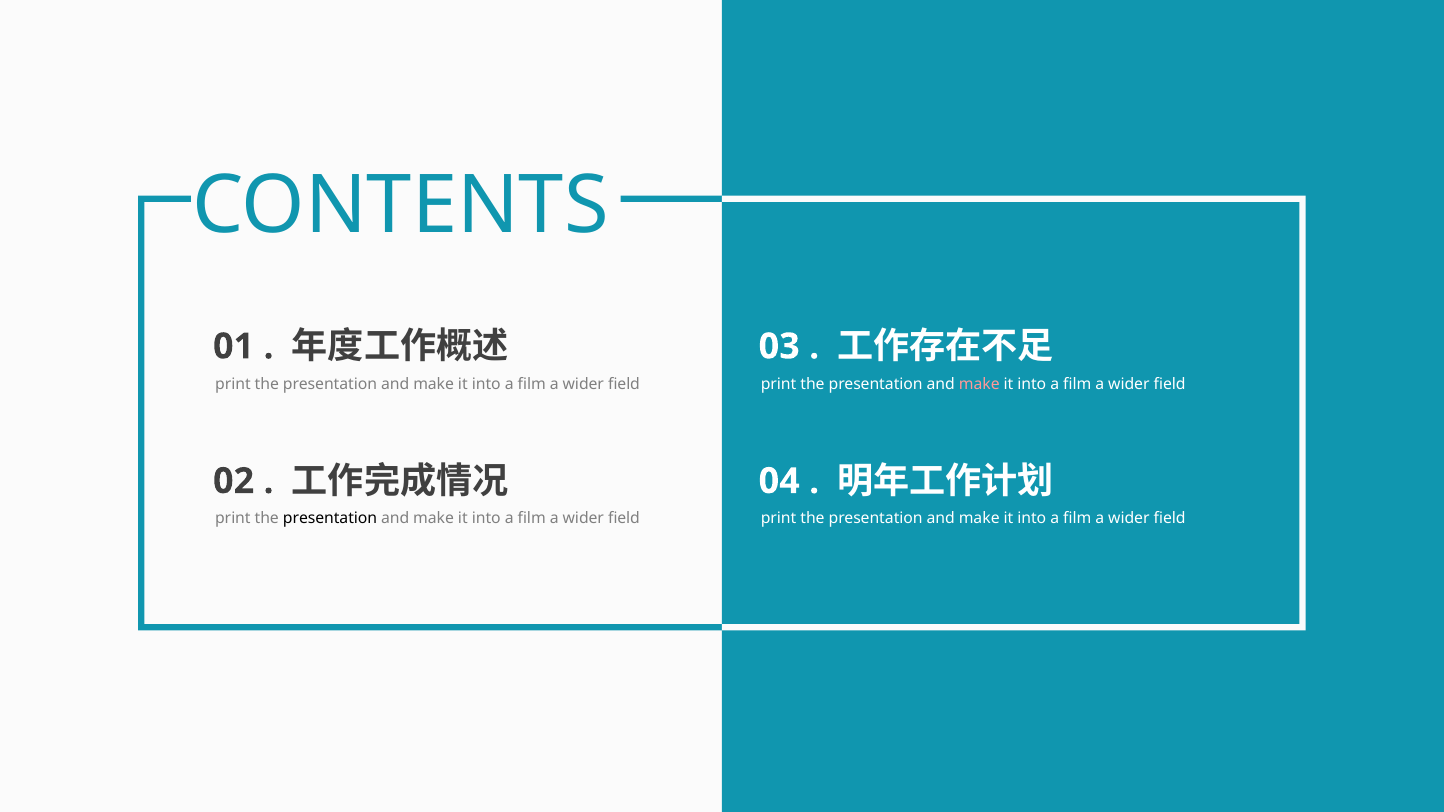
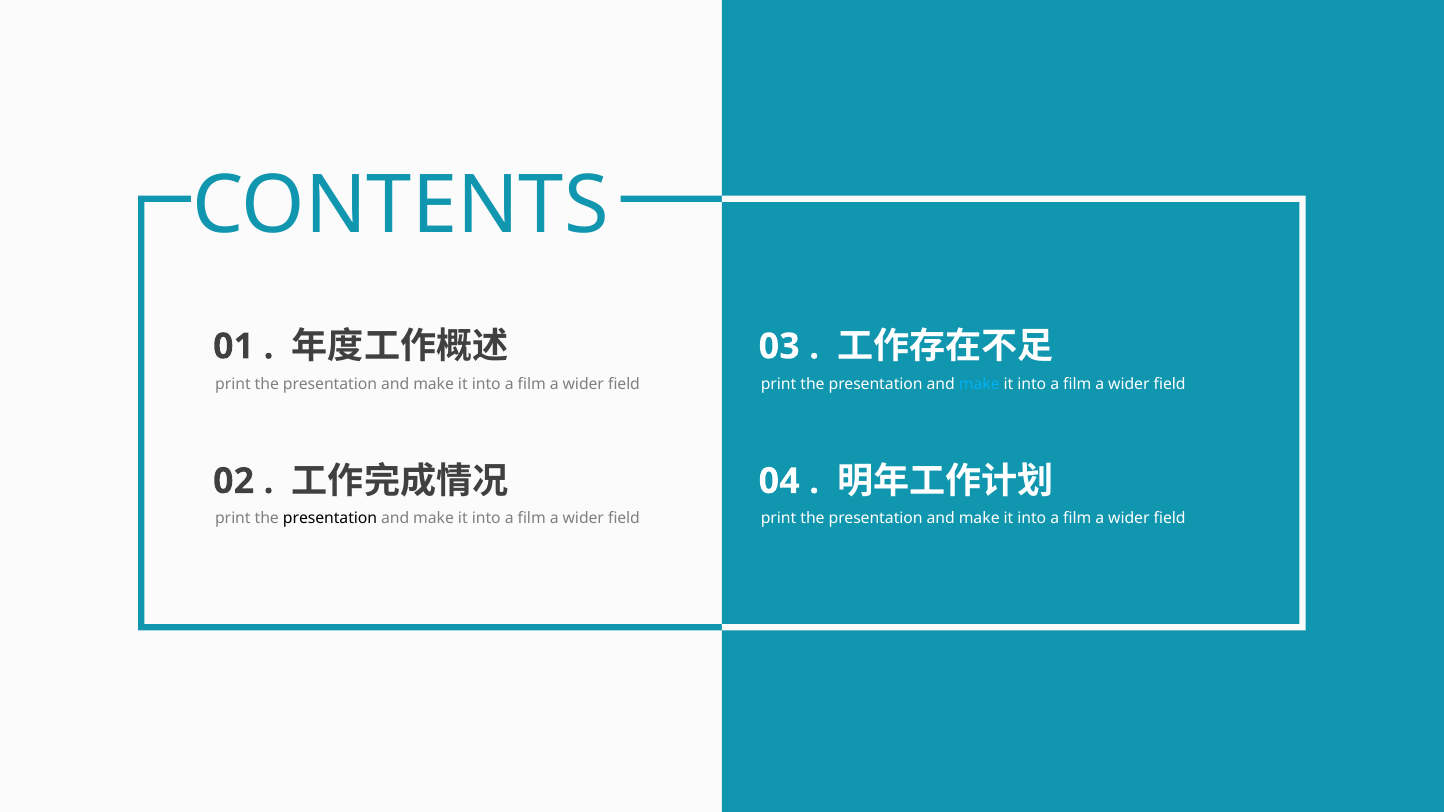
make colour: pink -> light blue (979, 384)
